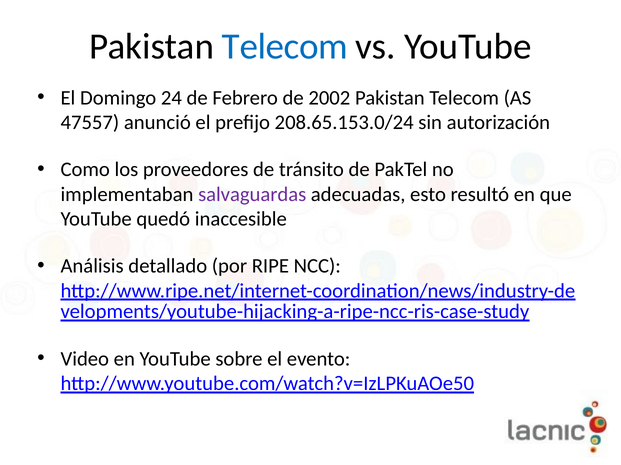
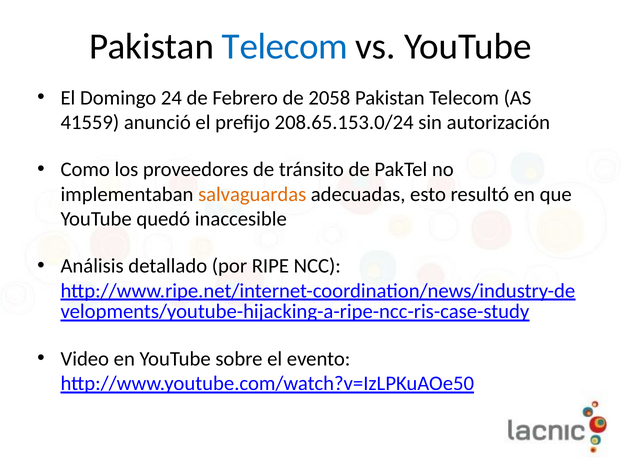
2002: 2002 -> 2058 (329, 98)
47557: 47557 -> 41559 (90, 123)
salvaguardas colour: purple -> orange (252, 195)
